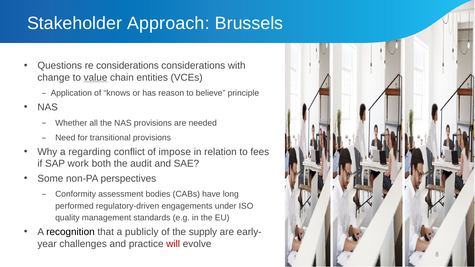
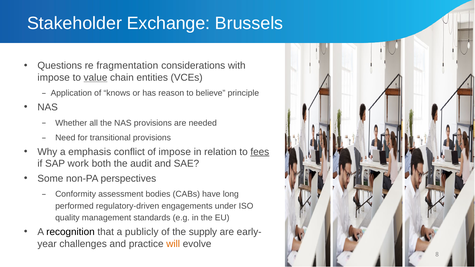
Approach: Approach -> Exchange (168, 23)
re considerations: considerations -> fragmentation (127, 66)
change: change -> impose (54, 78)
regarding: regarding -> emphasis (90, 152)
fees underline: none -> present (260, 152)
will colour: red -> orange (173, 244)
